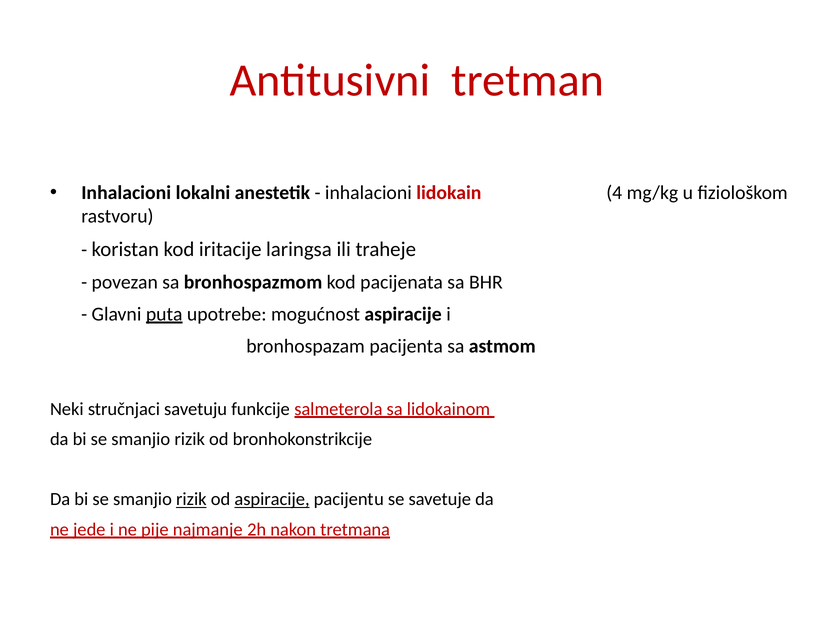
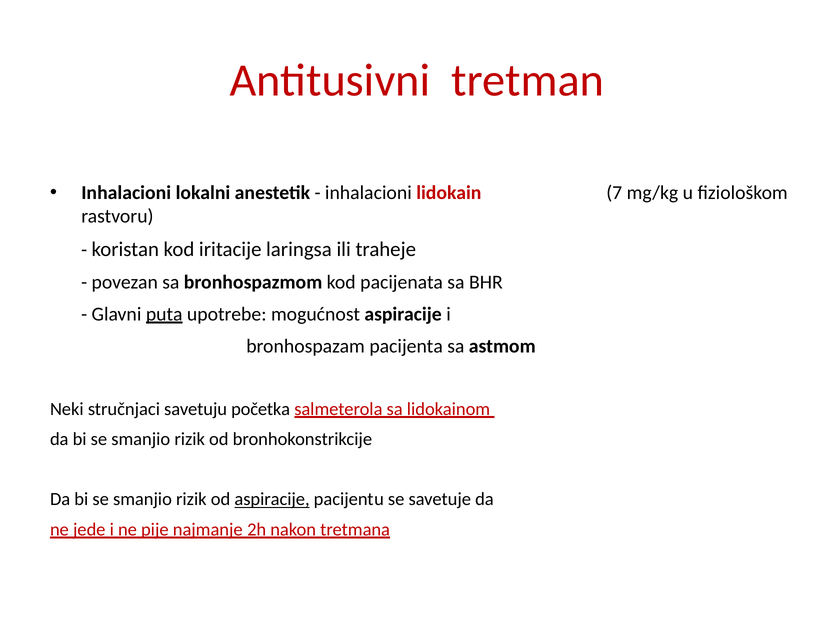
4: 4 -> 7 (614, 193)
funkcije: funkcije -> početka (261, 409)
rizik underline: present -> none (191, 499)
